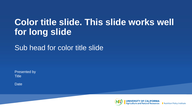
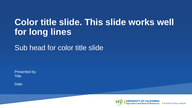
long slide: slide -> lines (61, 32)
